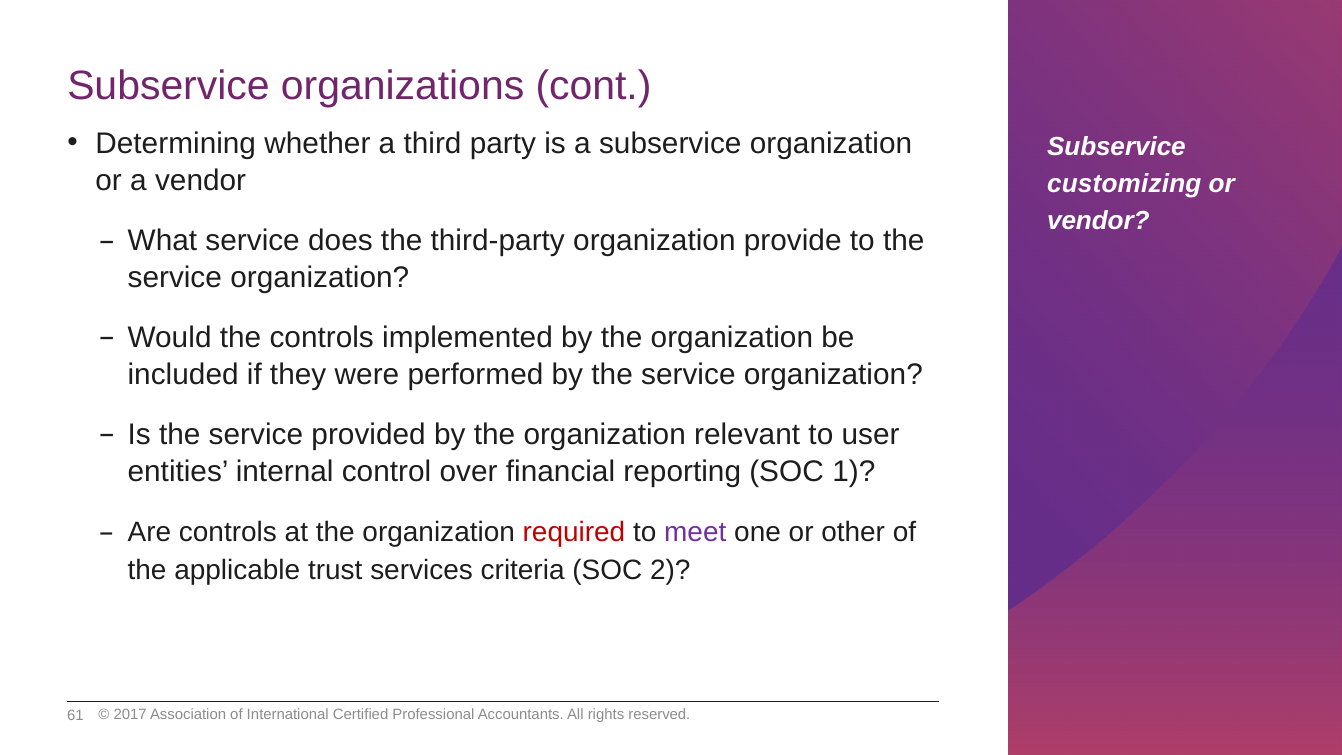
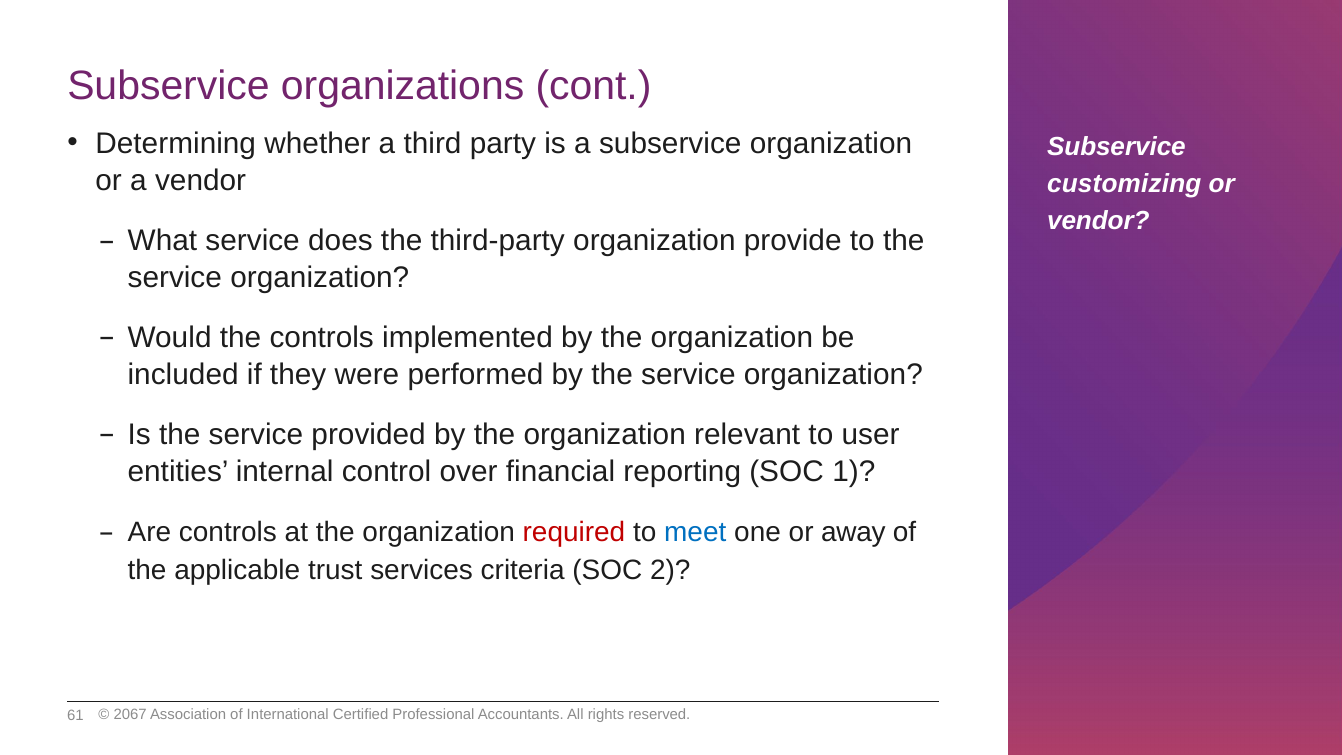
meet colour: purple -> blue (695, 532)
other: other -> away (853, 532)
2017: 2017 -> 2067 (130, 715)
